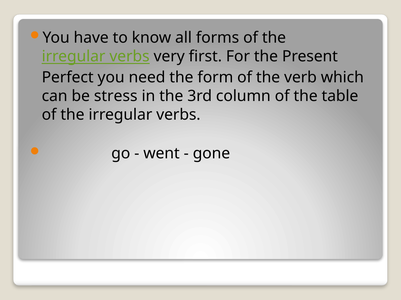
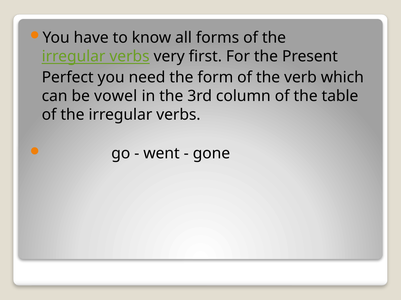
stress: stress -> vowel (116, 96)
